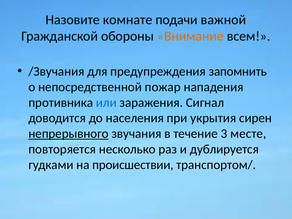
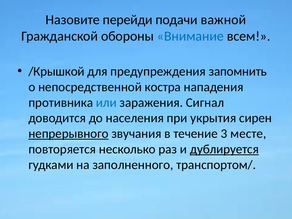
комнате: комнате -> перейди (128, 20)
Внимание colour: orange -> blue (190, 36)
/Звучания: /Звучания -> /Крышкой (57, 71)
пожар: пожар -> костра (163, 87)
дублируется underline: none -> present (224, 149)
происшествии: происшествии -> заполненного (133, 165)
